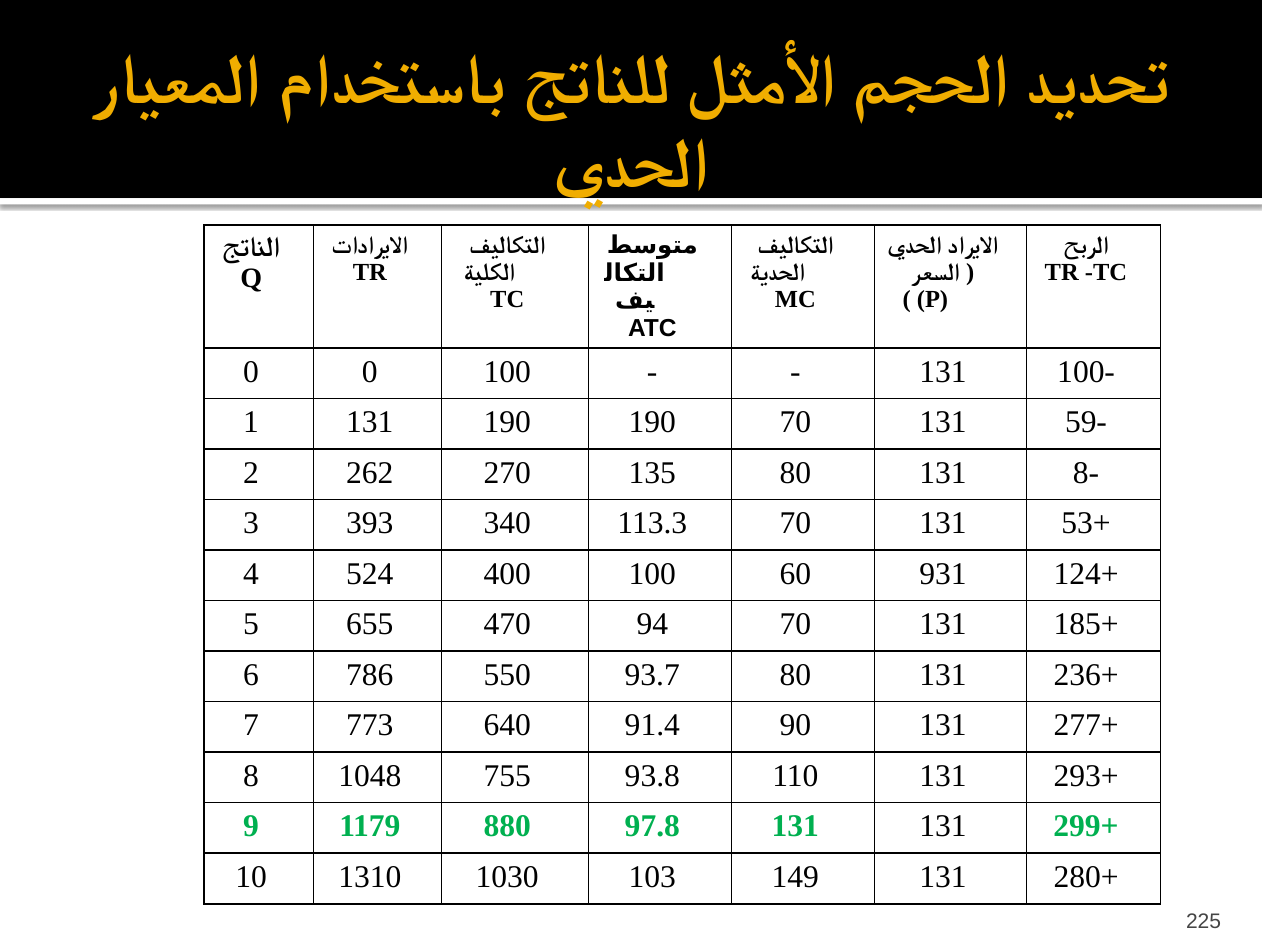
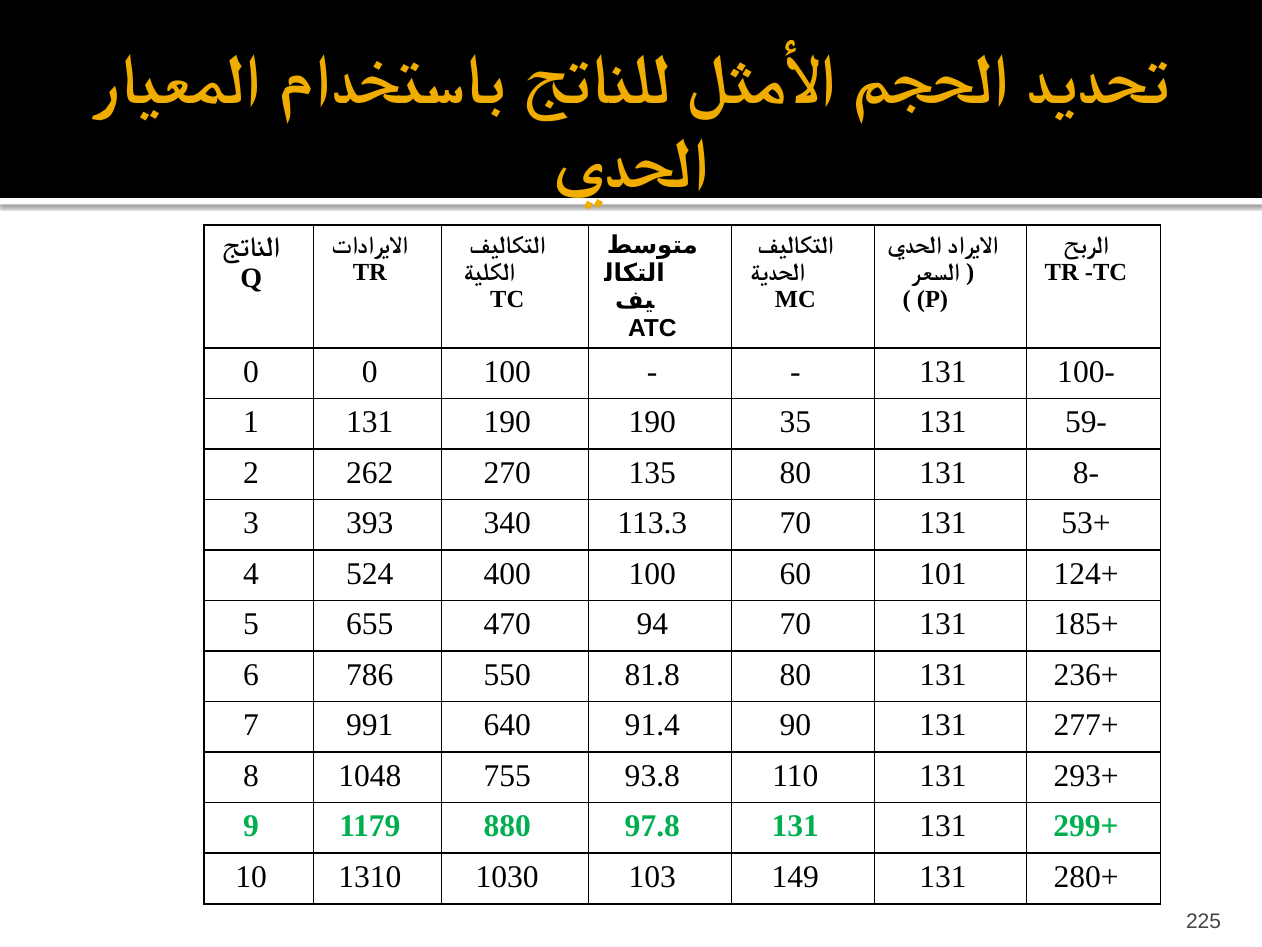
190 70: 70 -> 35 (795, 422)
931: 931 -> 101 (943, 574)
93.7: 93.7 -> 81.8 (652, 675)
773: 773 -> 991 (370, 725)
